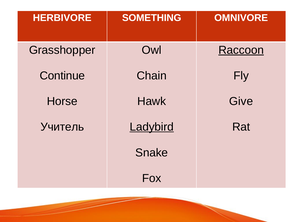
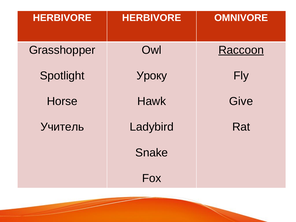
HERBIVORE SOMETHING: SOMETHING -> HERBIVORE (152, 18)
Continue: Continue -> Spotlight (62, 76)
Chain: Chain -> Уроку (152, 76)
Ladybird underline: present -> none (152, 127)
